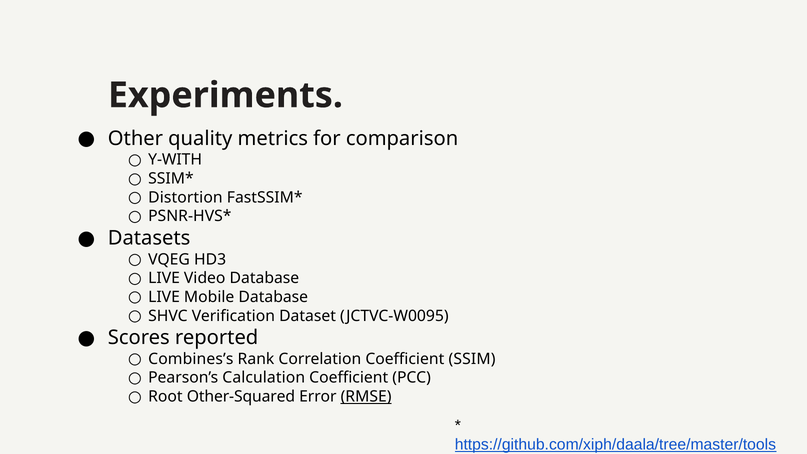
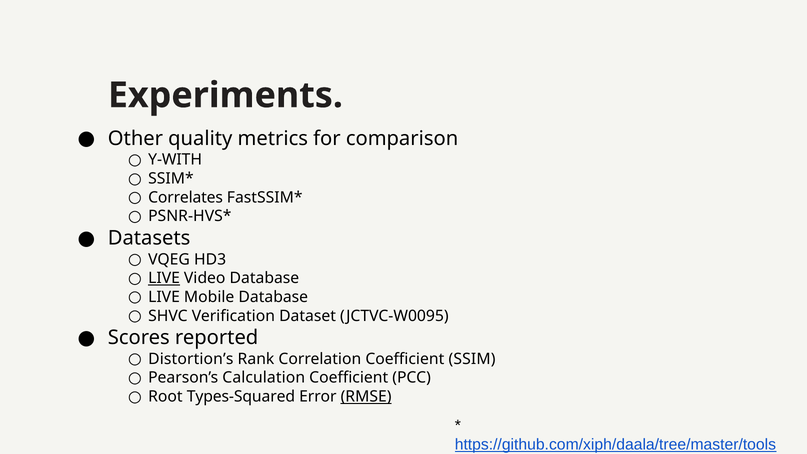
Distortion: Distortion -> Correlates (186, 197)
LIVE underline: none -> present (164, 278)
Combines’s: Combines’s -> Distortion’s (191, 359)
Other-Squared: Other-Squared -> Types-Squared (241, 397)
